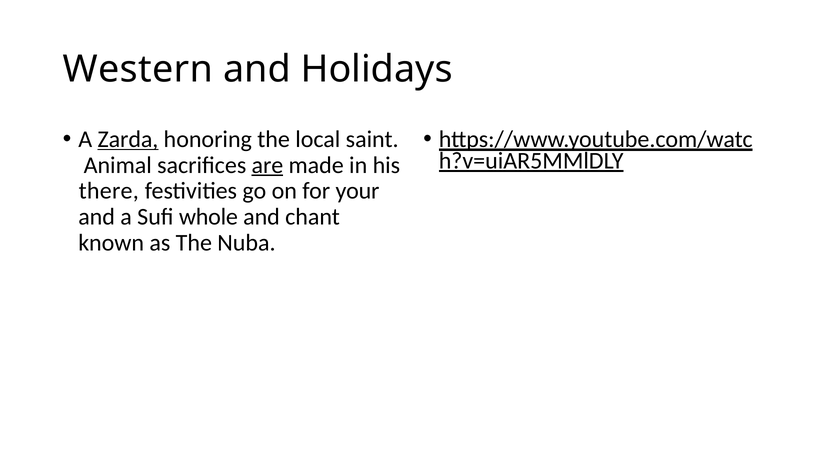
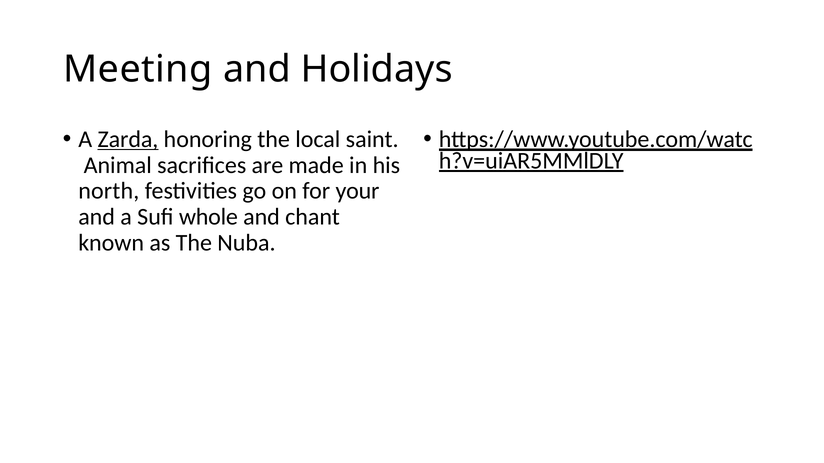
Western: Western -> Meeting (138, 69)
are underline: present -> none (267, 165)
there: there -> north (109, 191)
